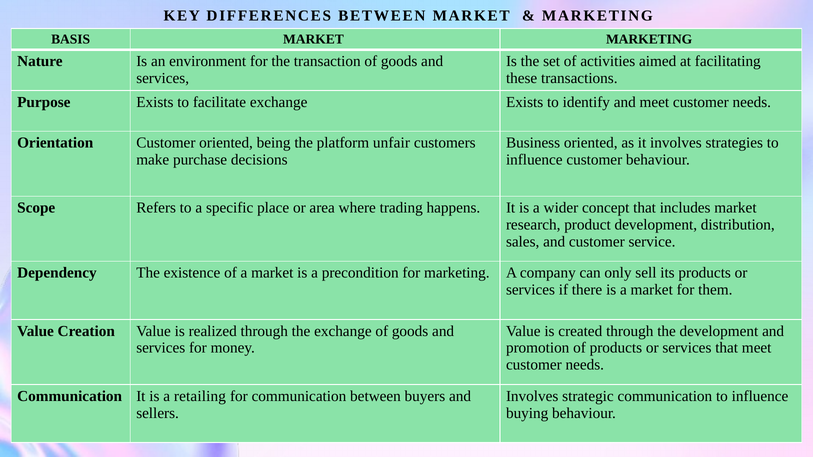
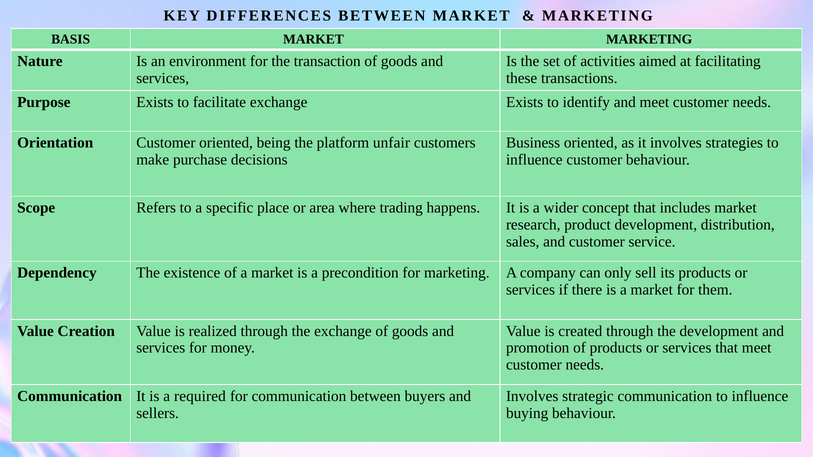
retailing: retailing -> required (200, 396)
